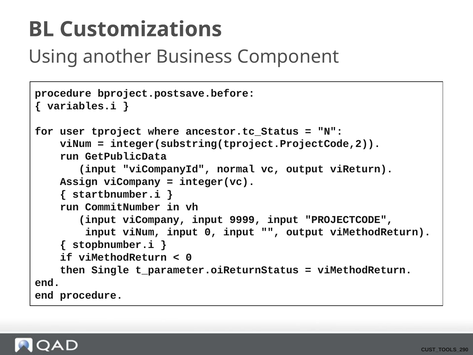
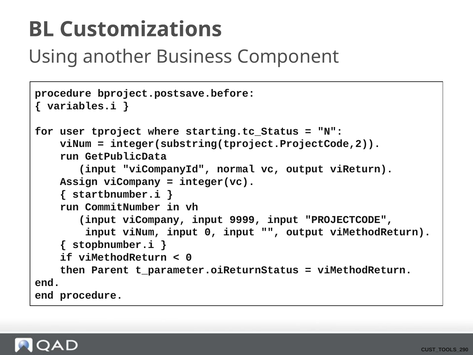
ancestor.tc_Status: ancestor.tc_Status -> starting.tc_Status (242, 131)
Single: Single -> Parent (110, 270)
